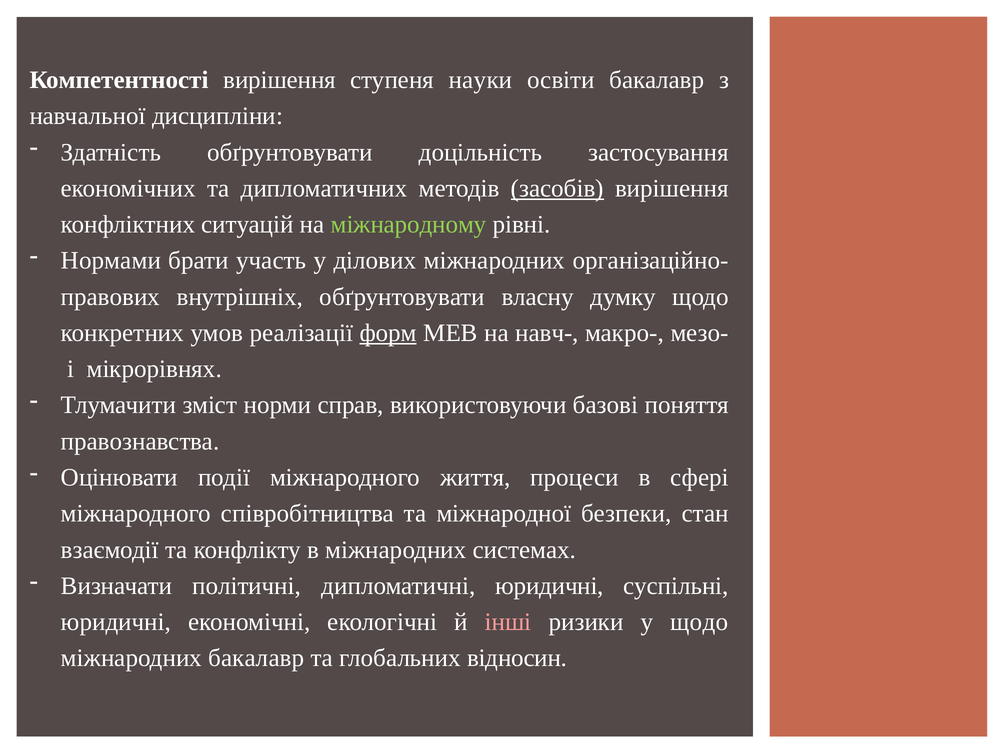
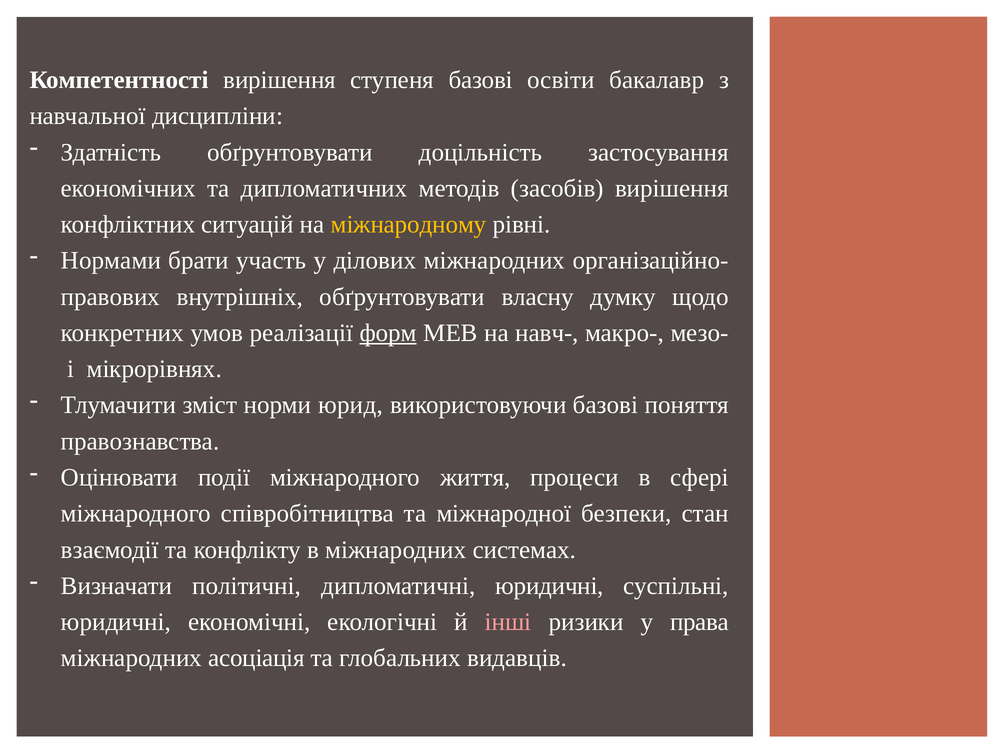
ступеня науки: науки -> базові (481, 80)
засобів underline: present -> none (557, 188)
міжнародному colour: light green -> yellow (409, 225)
справ: справ -> юрид (350, 405)
у щодо: щодо -> права (700, 622)
міжнародних бакалавр: бакалавр -> асоціація (257, 658)
відносин: відносин -> видавців (517, 658)
